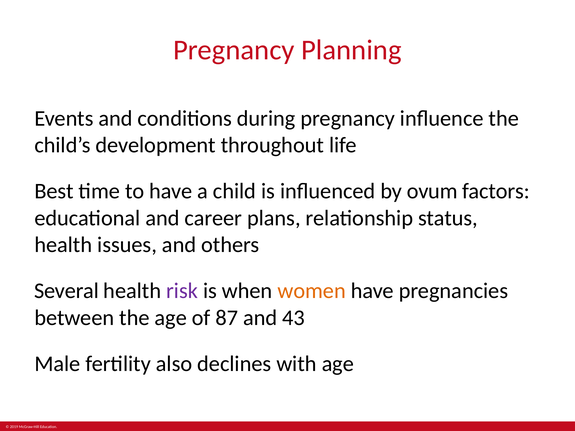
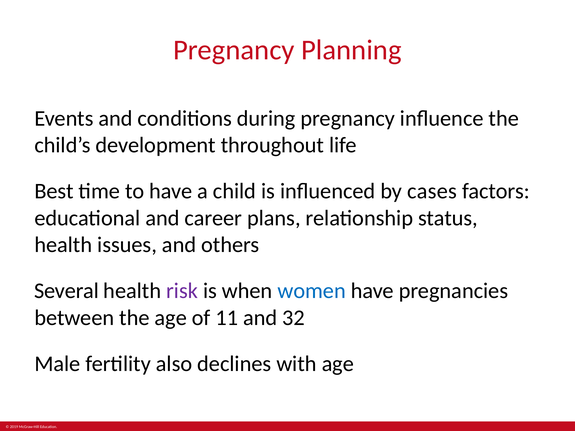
ovum: ovum -> cases (432, 191)
women colour: orange -> blue (312, 291)
87: 87 -> 11 (227, 318)
43: 43 -> 32 (294, 318)
